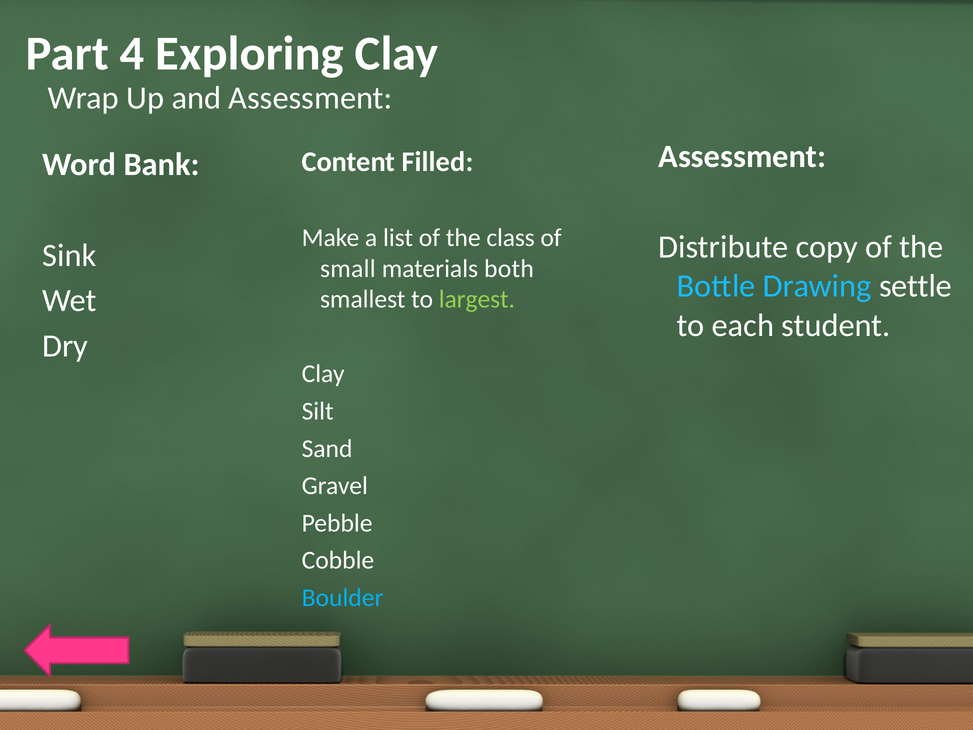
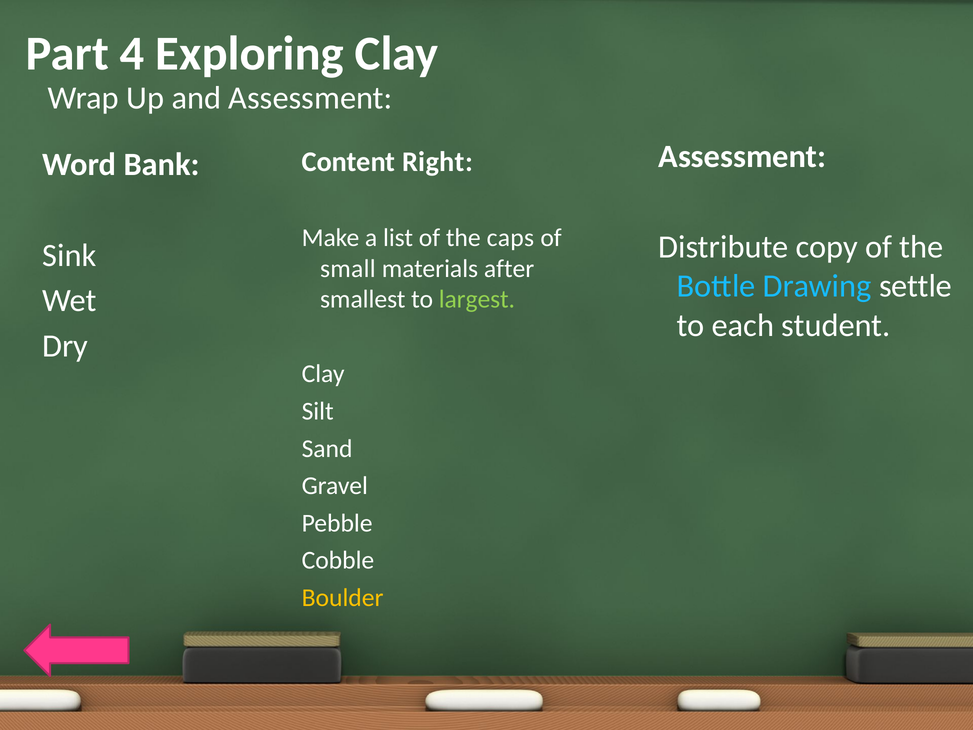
Filled: Filled -> Right (438, 162)
class: class -> caps (510, 238)
both: both -> after (509, 268)
Boulder colour: light blue -> yellow (343, 597)
